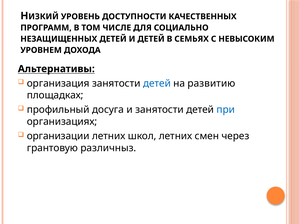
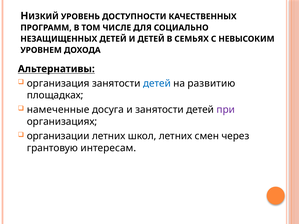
профильный: профильный -> намеченные (58, 110)
при colour: blue -> purple (226, 110)
различныз: различныз -> интересам (108, 148)
